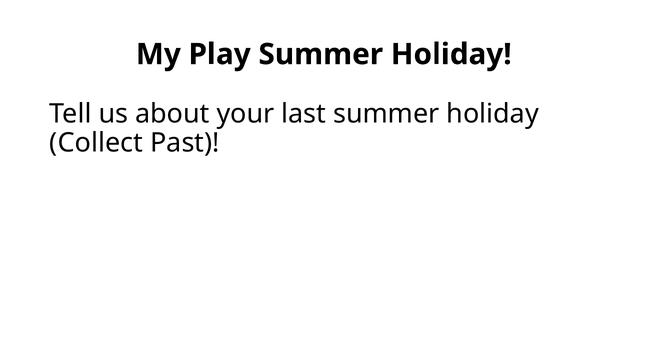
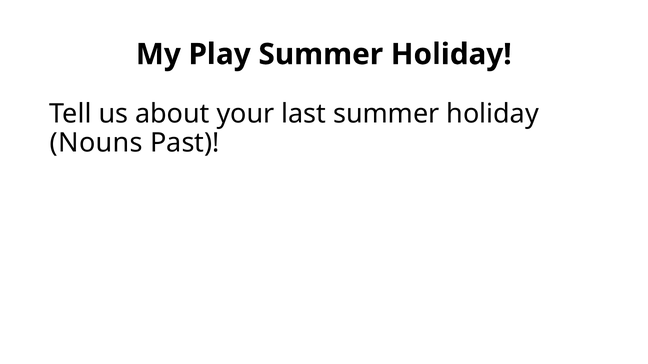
Collect: Collect -> Nouns (96, 143)
